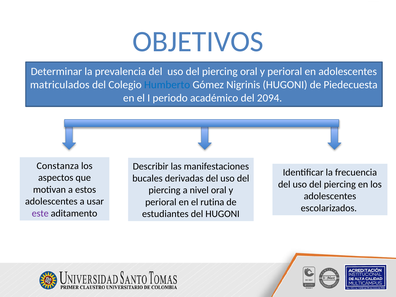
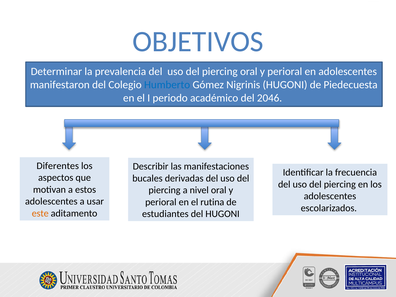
matriculados: matriculados -> manifestaron (60, 85)
2094: 2094 -> 2046 (270, 98)
Constanza: Constanza -> Diferentes (58, 166)
este colour: purple -> orange (40, 213)
